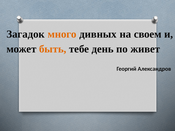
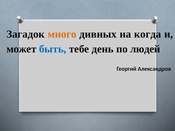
своем: своем -> когда (148, 34)
быть colour: orange -> blue (53, 49)
живет: живет -> людей (145, 49)
